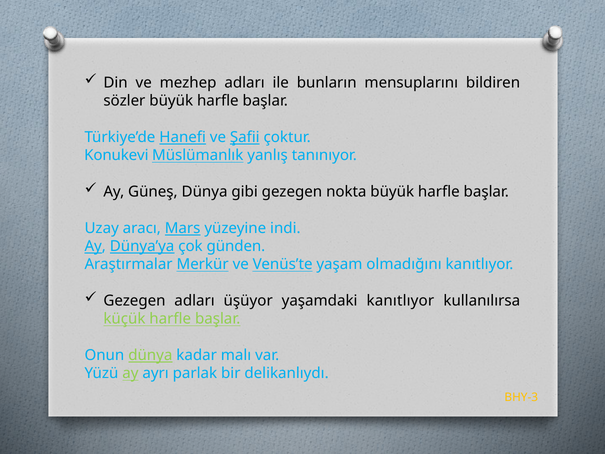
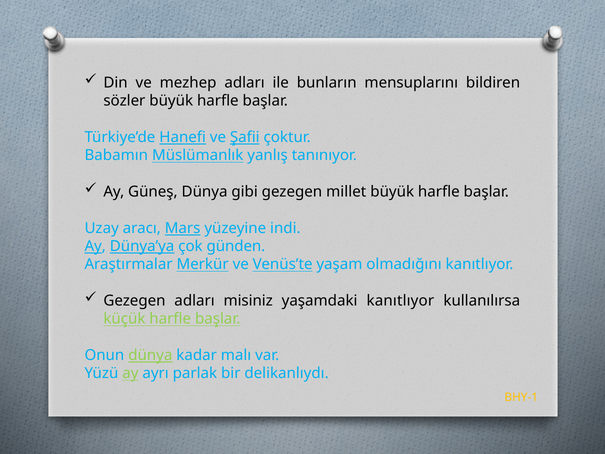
Konukevi: Konukevi -> Babamın (116, 155)
nokta: nokta -> millet (346, 192)
üşüyor: üşüyor -> misiniz (248, 301)
BHY-3: BHY-3 -> BHY-1 (521, 397)
